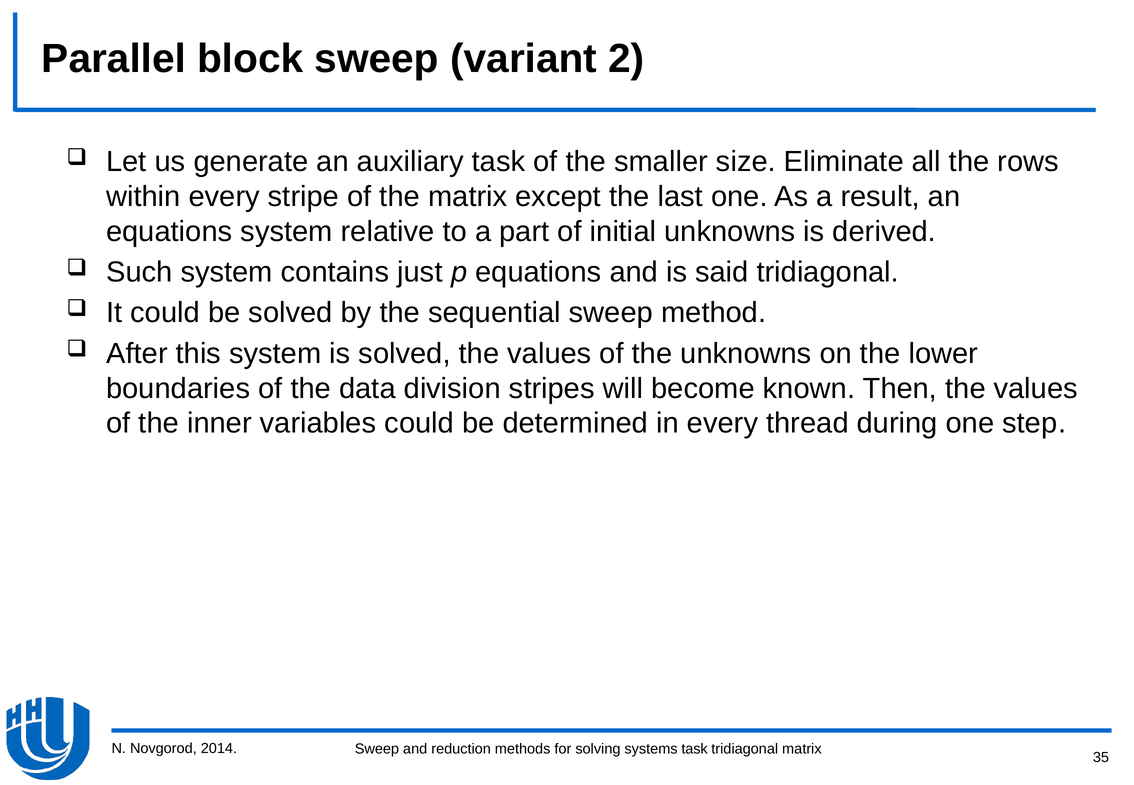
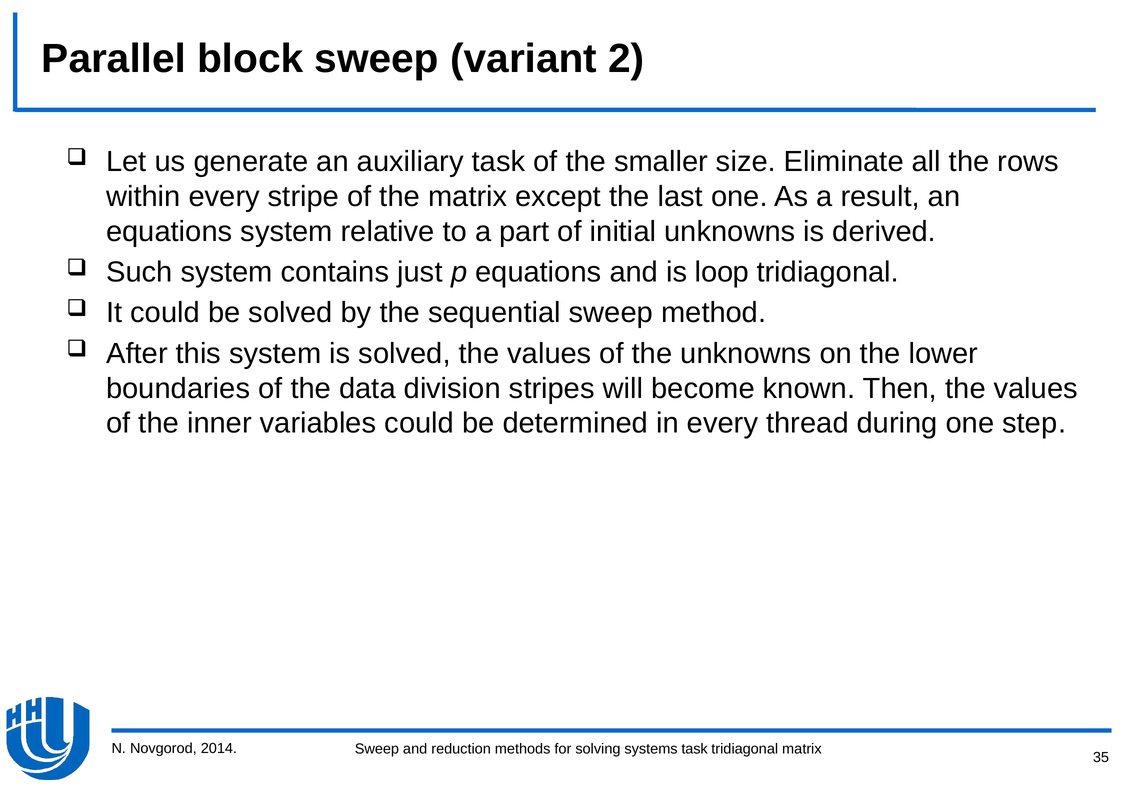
said: said -> loop (722, 272)
